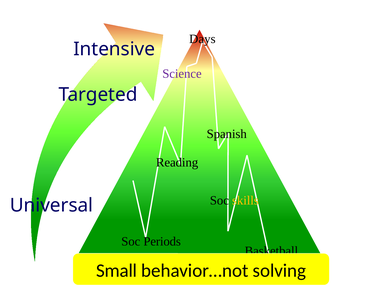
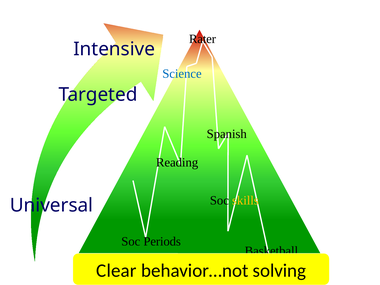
Days: Days -> Rater (203, 39)
Science colour: purple -> blue (182, 74)
Small: Small -> Clear (116, 270)
